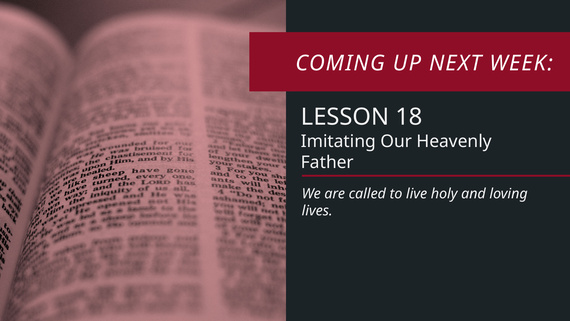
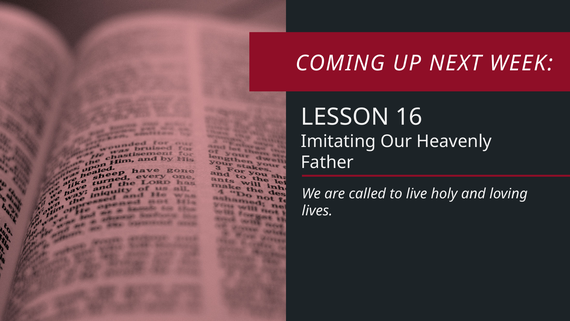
18: 18 -> 16 (409, 117)
